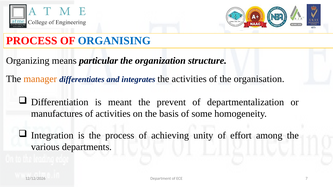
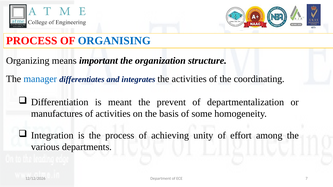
particular: particular -> important (99, 61)
manager colour: orange -> blue (40, 79)
organisation: organisation -> coordinating (259, 79)
